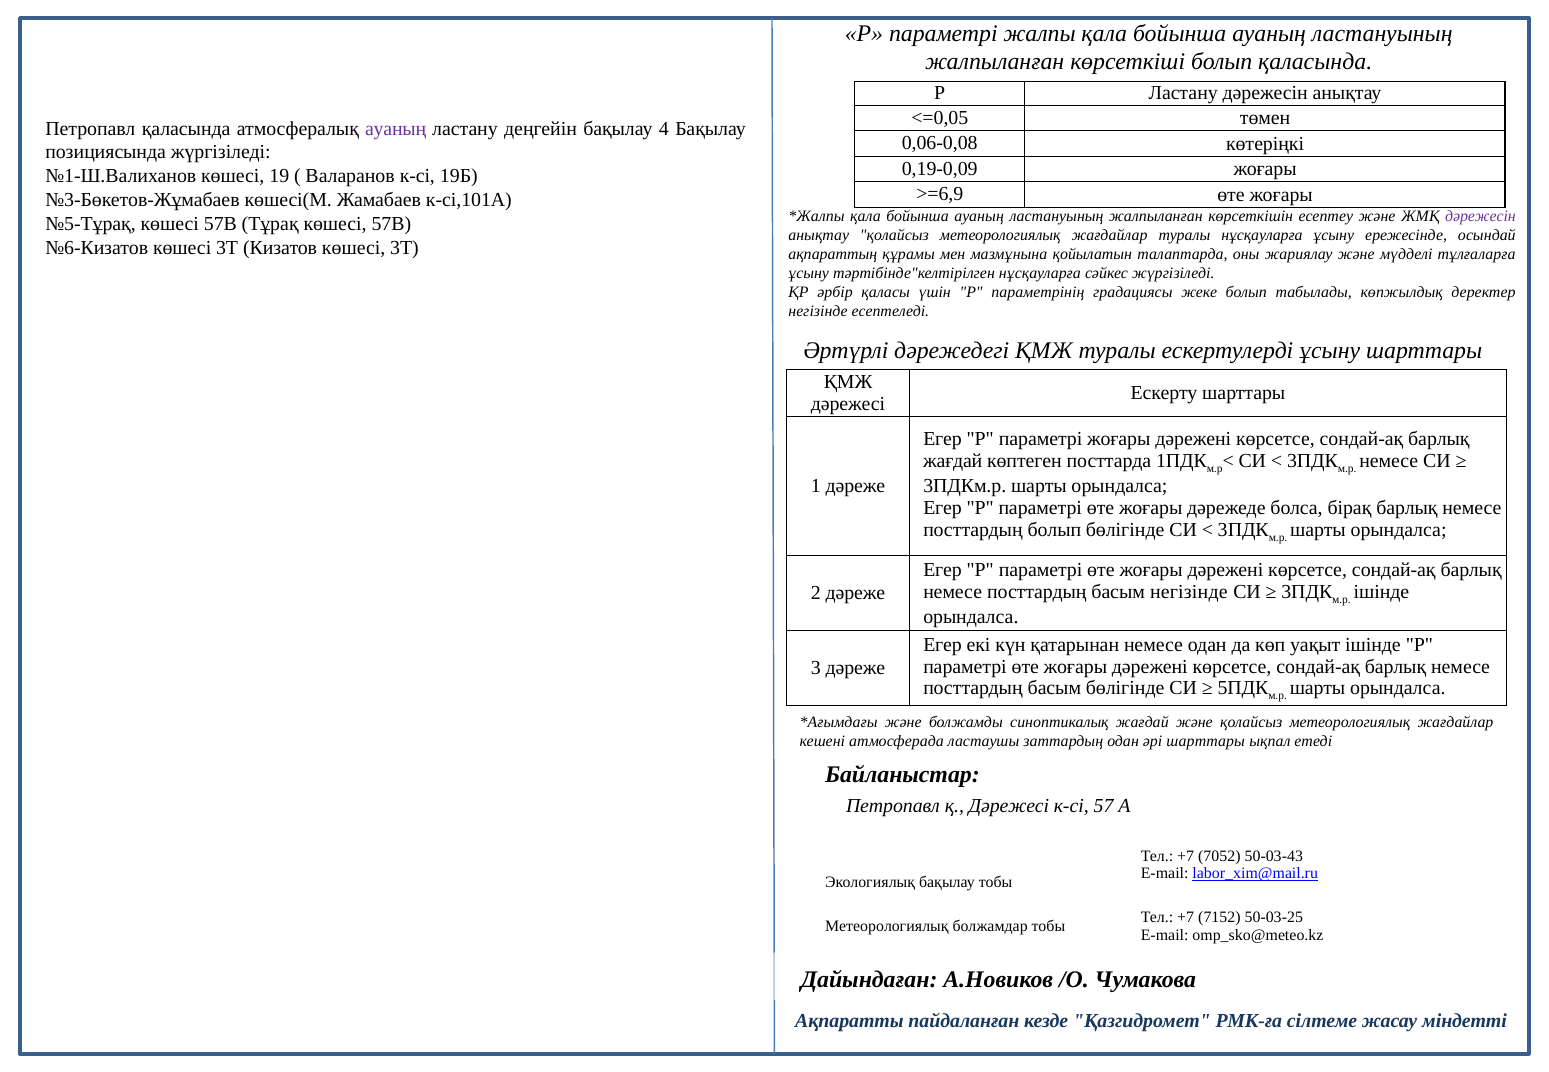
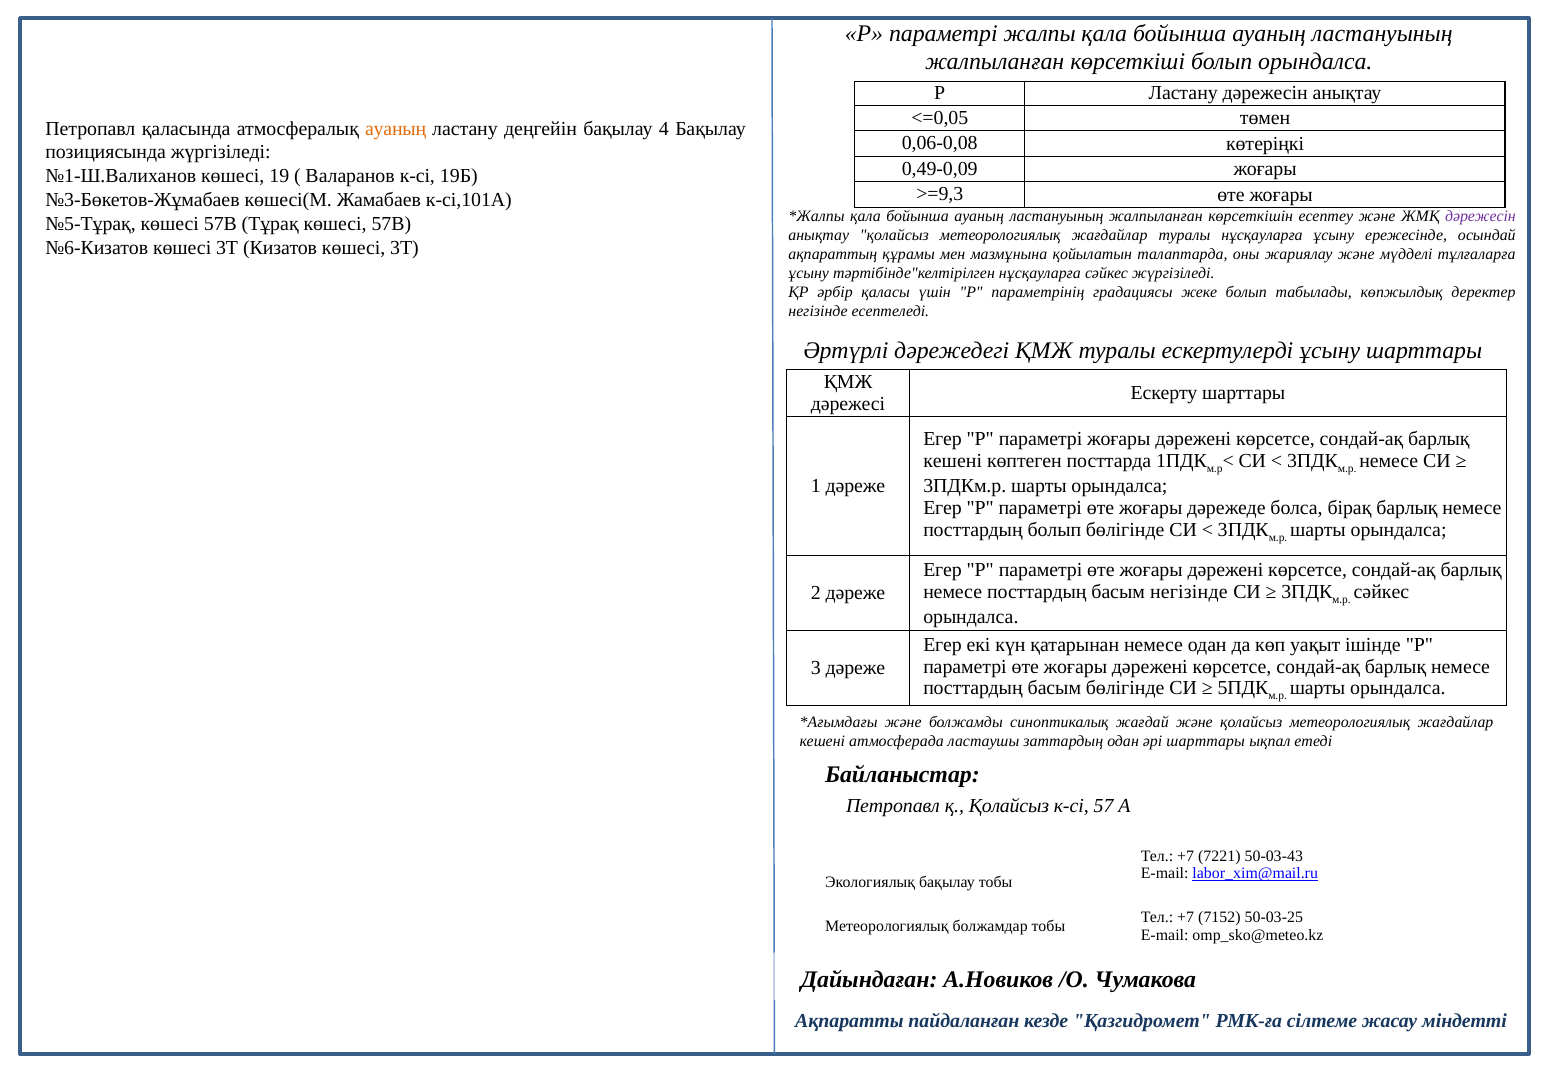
болып қаласында: қаласында -> орындалса (1315, 62)
ауаның colour: purple -> orange (396, 129)
0,19-0,09: 0,19-0,09 -> 0,49-0,09 (940, 169)
>=6,9: >=6,9 -> >=9,3 (940, 194)
жағдай: жағдай -> кешені (953, 461)
ішінде: ішінде -> сәйкес (1381, 592)
қ Дәрежесі: Дәрежесі -> Қолайсыз (1009, 806)
7052: 7052 -> 7221 (1219, 856)
